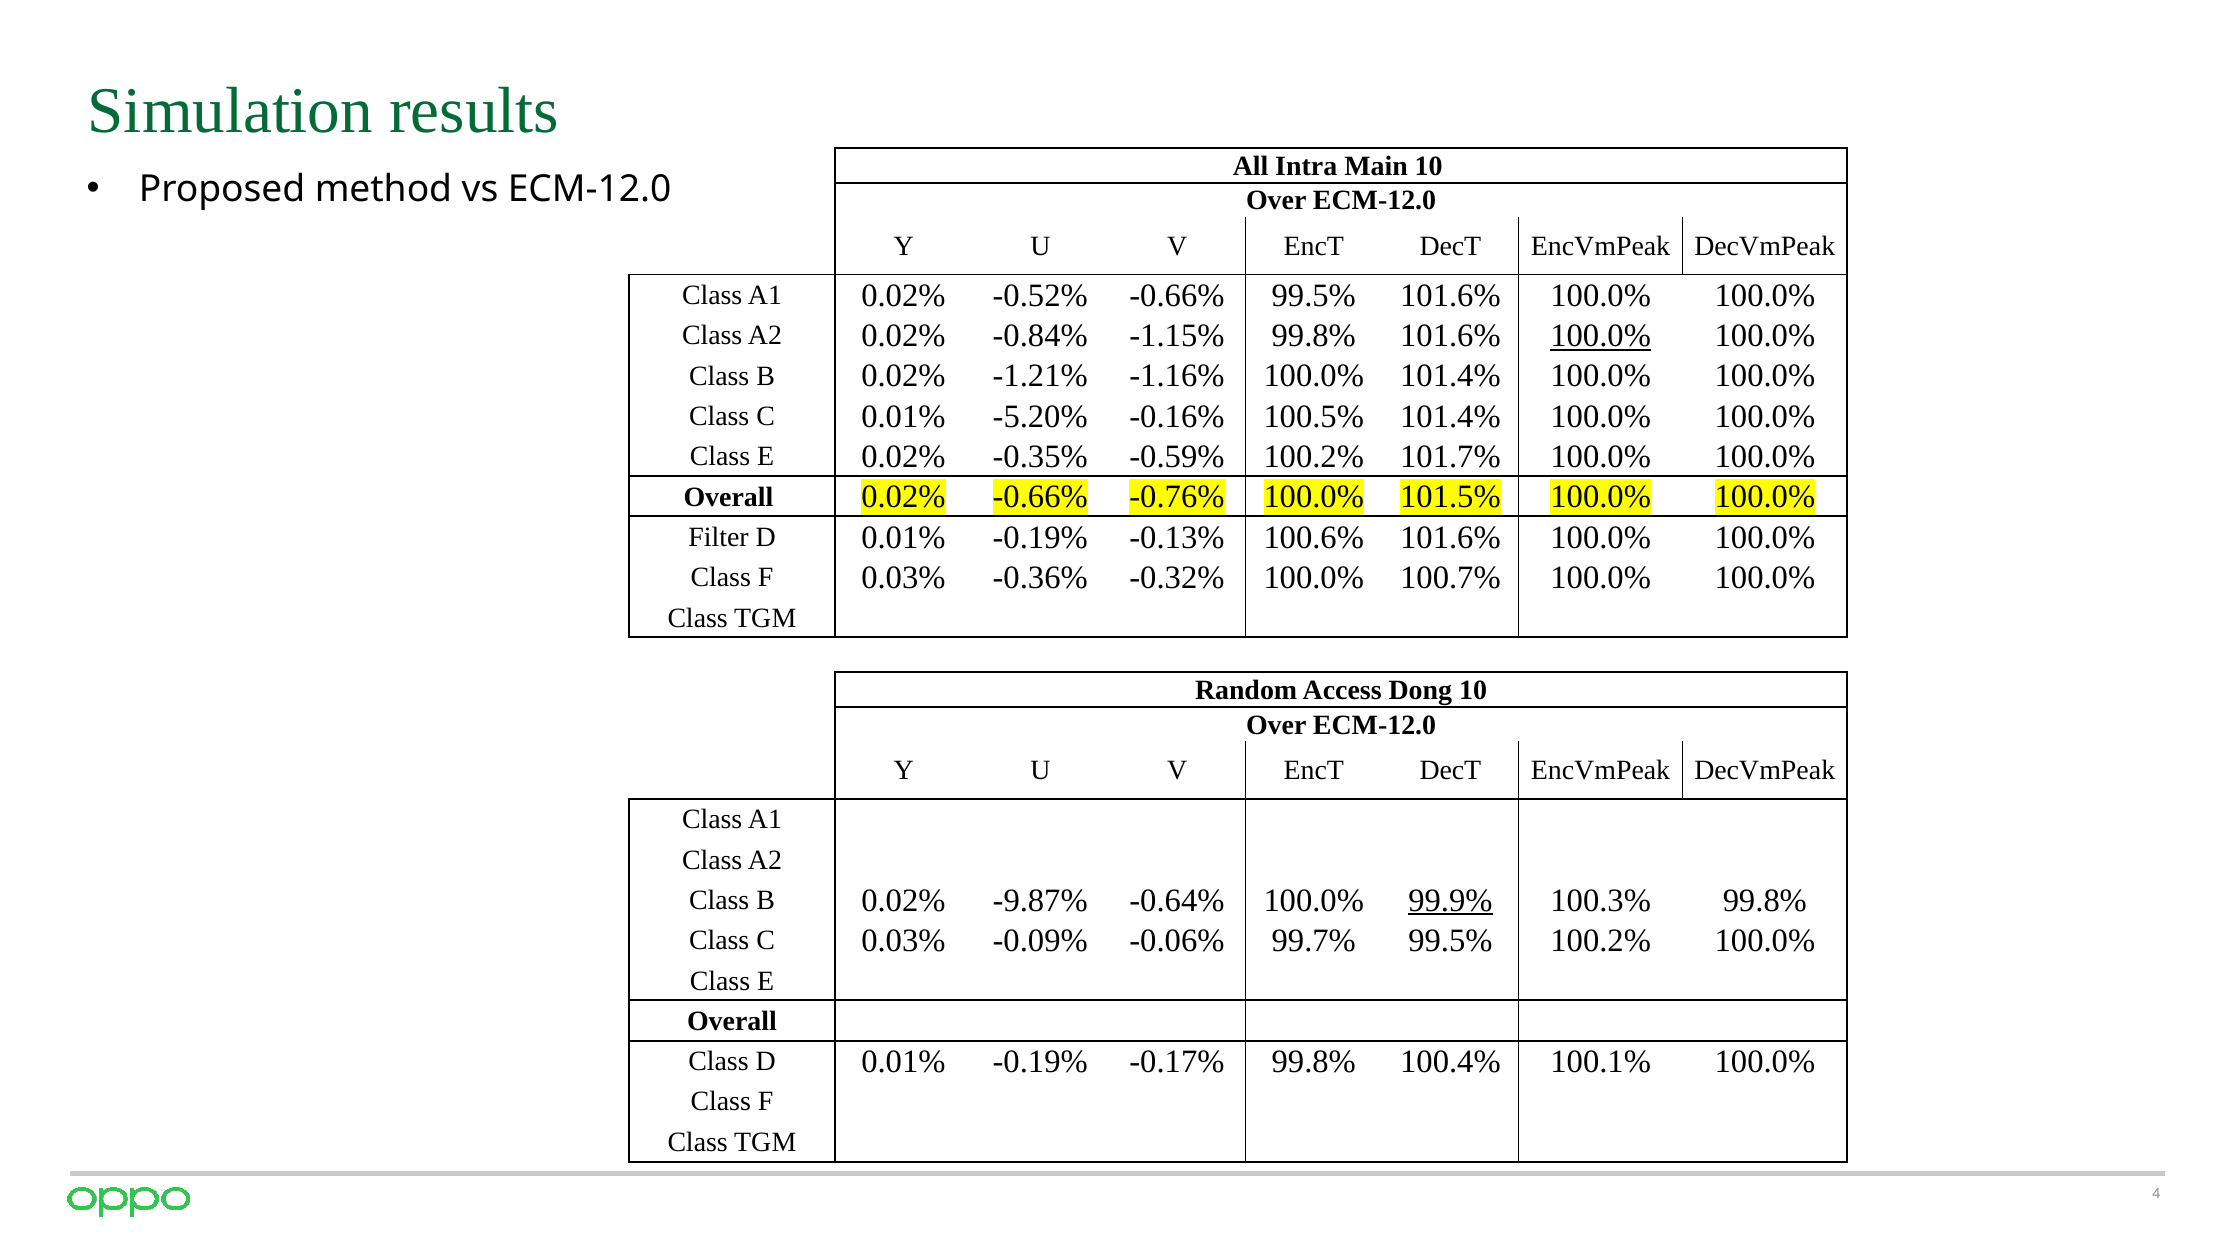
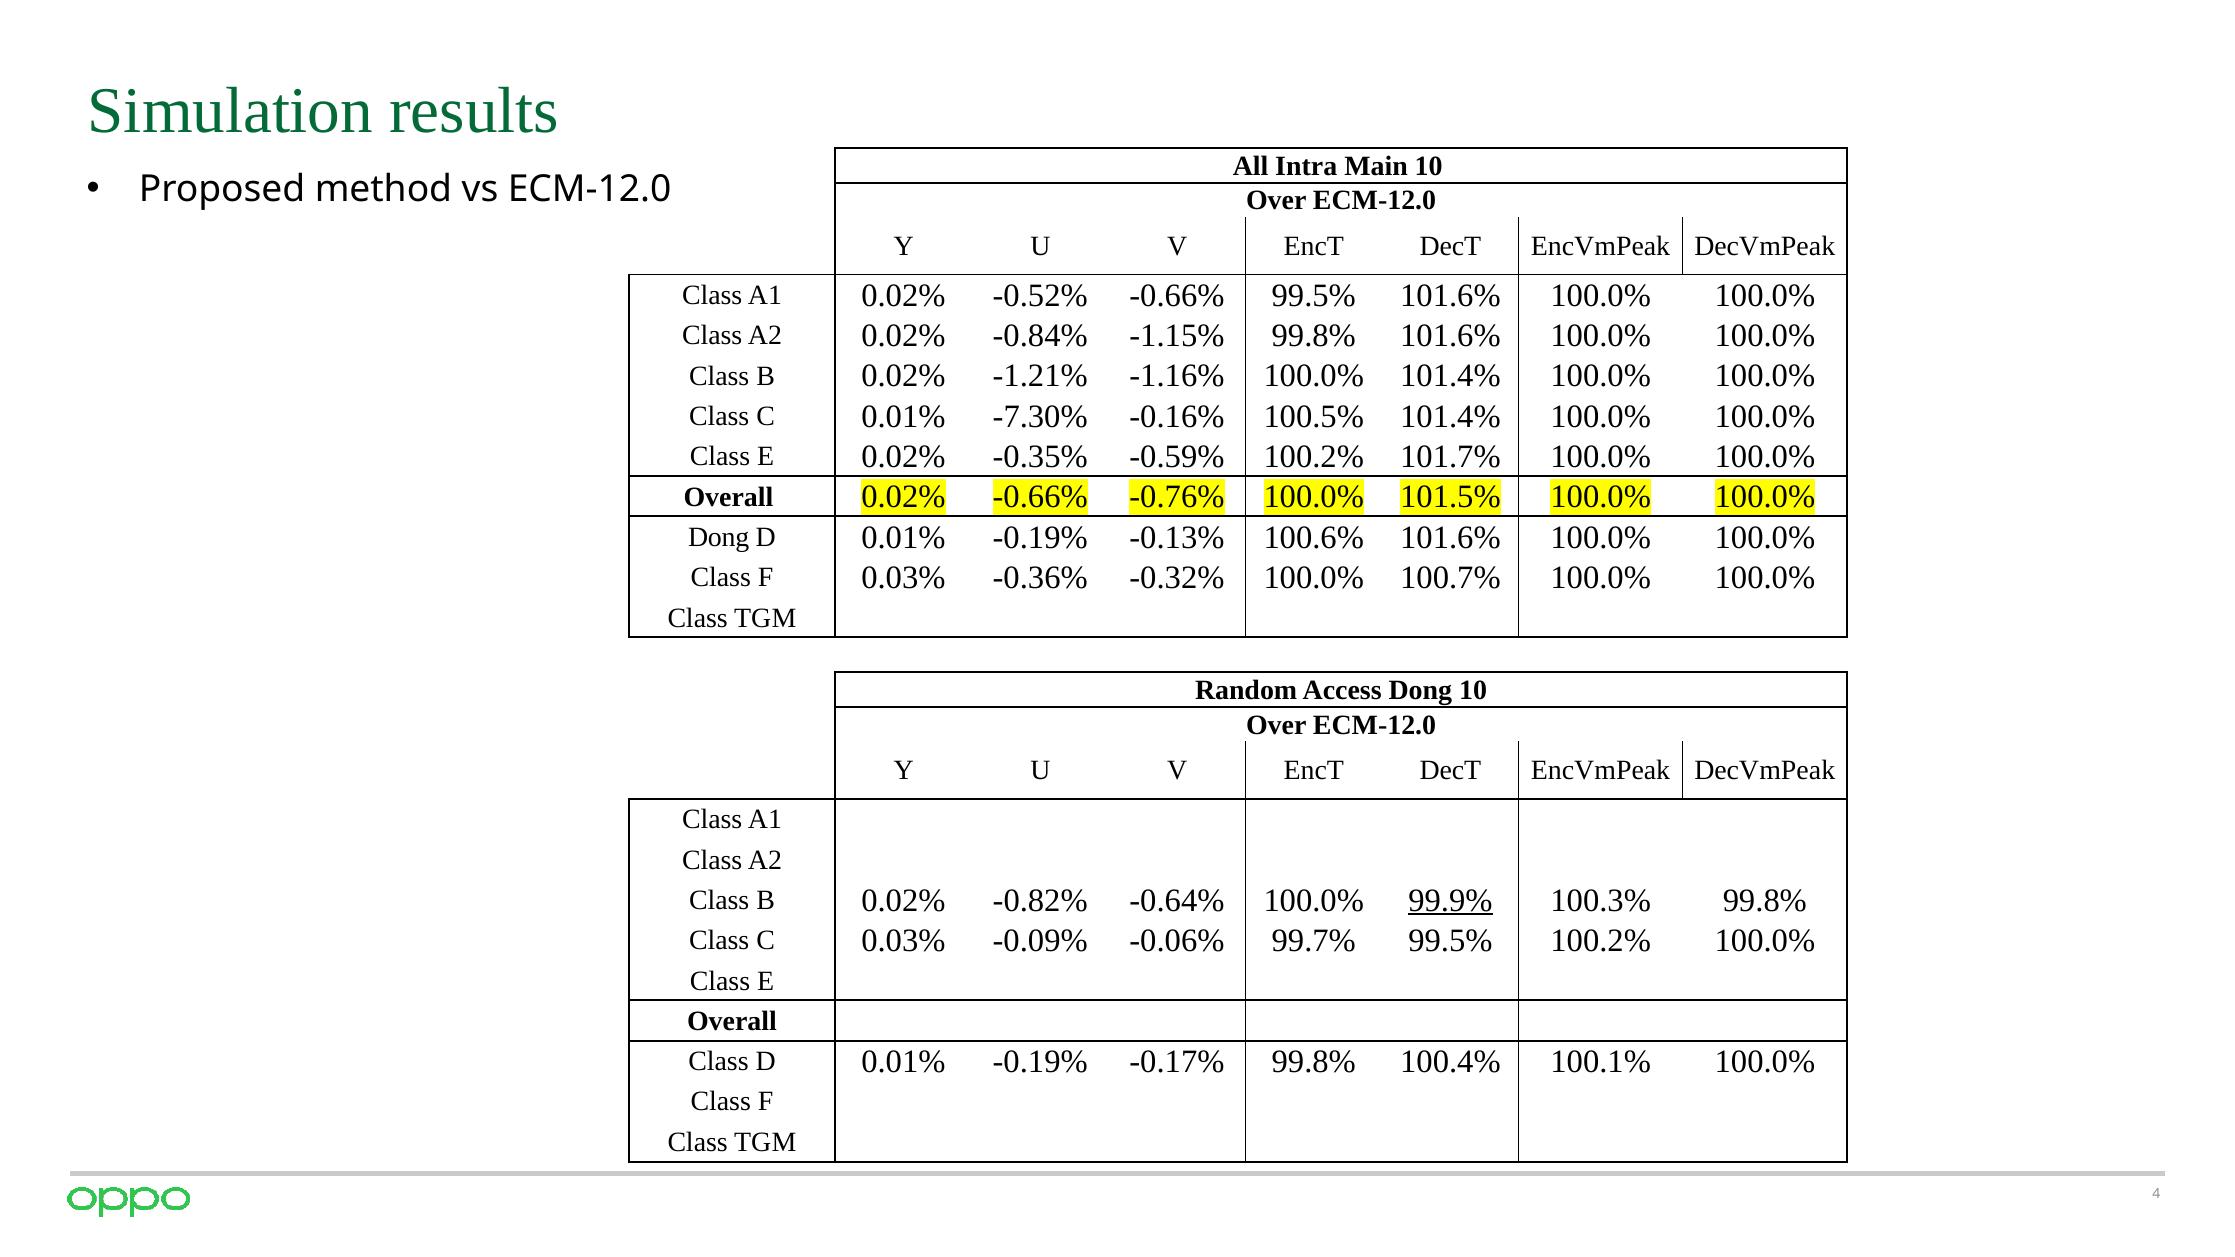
100.0% underline: present -> none (1601, 336)
-5.20%: -5.20% -> -7.30% (1040, 416)
Filter: Filter -> Dong (719, 537)
-9.87%: -9.87% -> -0.82% (1040, 900)
